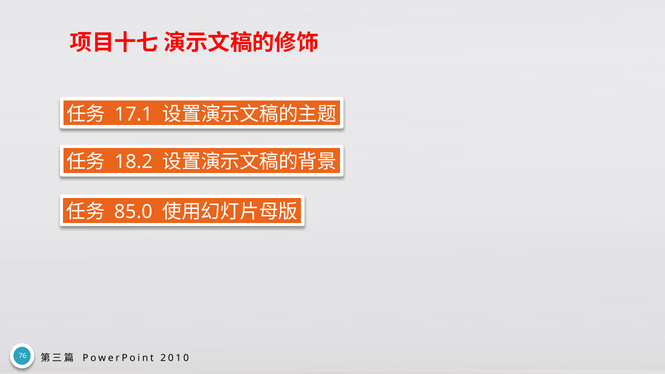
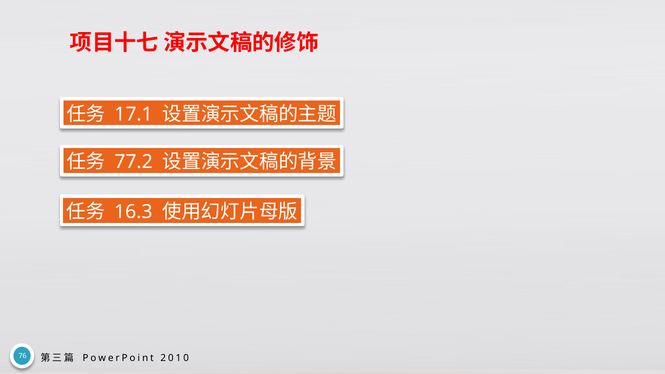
18.2: 18.2 -> 77.2 (134, 162)
85.0: 85.0 -> 16.3 (133, 212)
